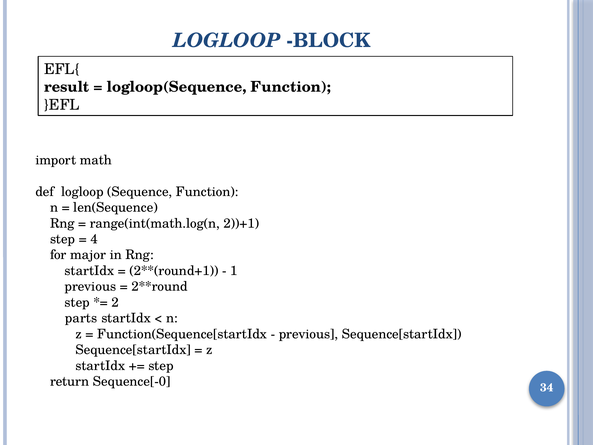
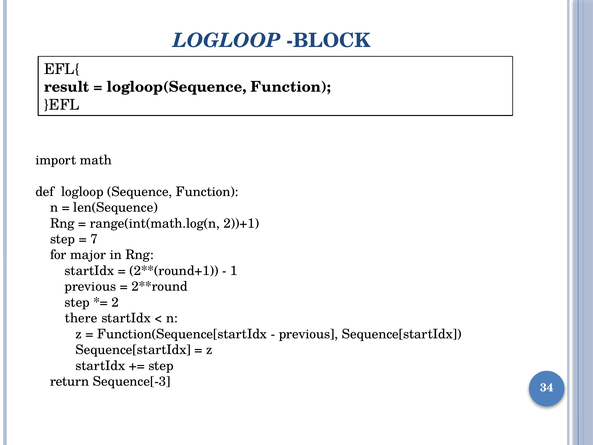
4: 4 -> 7 (94, 239)
parts: parts -> there (81, 318)
Sequence[-0: Sequence[-0 -> Sequence[-3 (132, 381)
